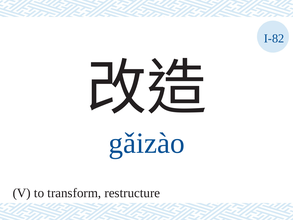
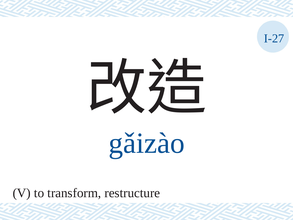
I-82: I-82 -> I-27 (274, 38)
